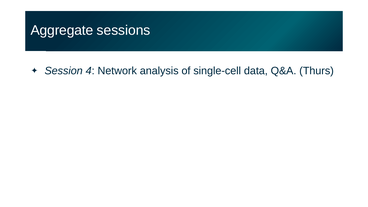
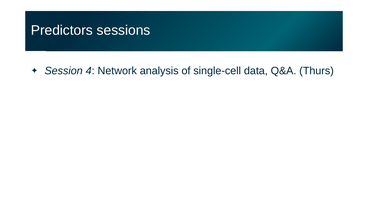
Aggregate: Aggregate -> Predictors (62, 30)
